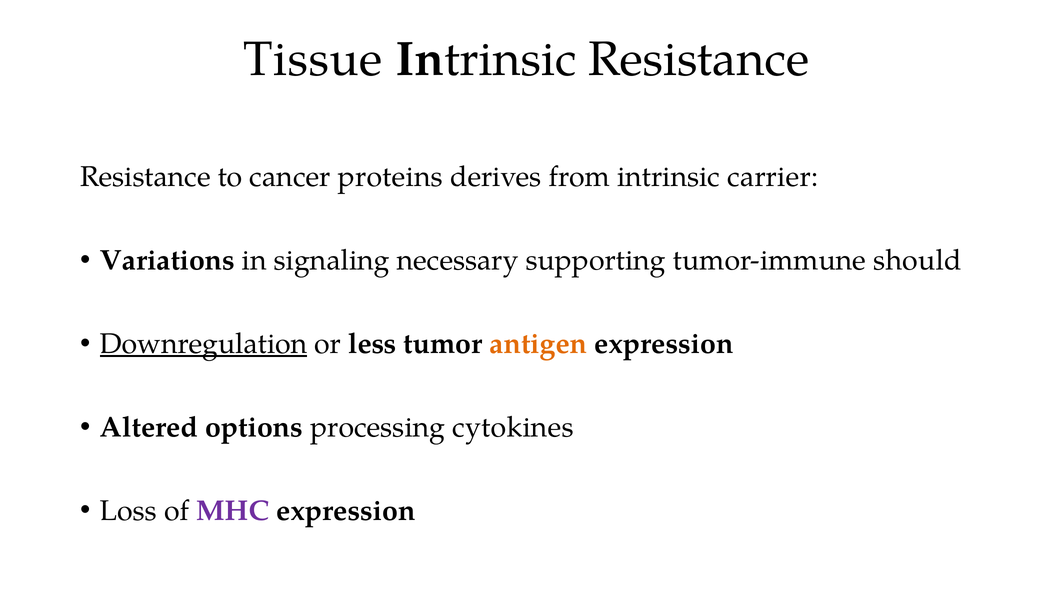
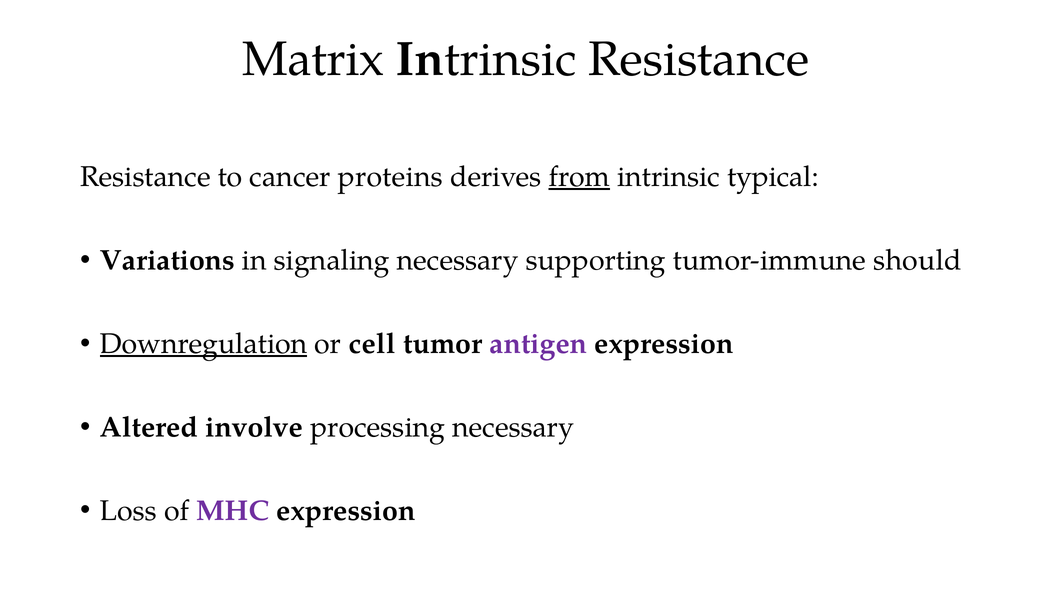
Tissue: Tissue -> Matrix (313, 59)
from underline: none -> present (579, 177)
carrier: carrier -> typical (773, 177)
less: less -> cell (372, 344)
antigen colour: orange -> purple (538, 344)
options: options -> involve (254, 427)
processing cytokines: cytokines -> necessary (513, 427)
